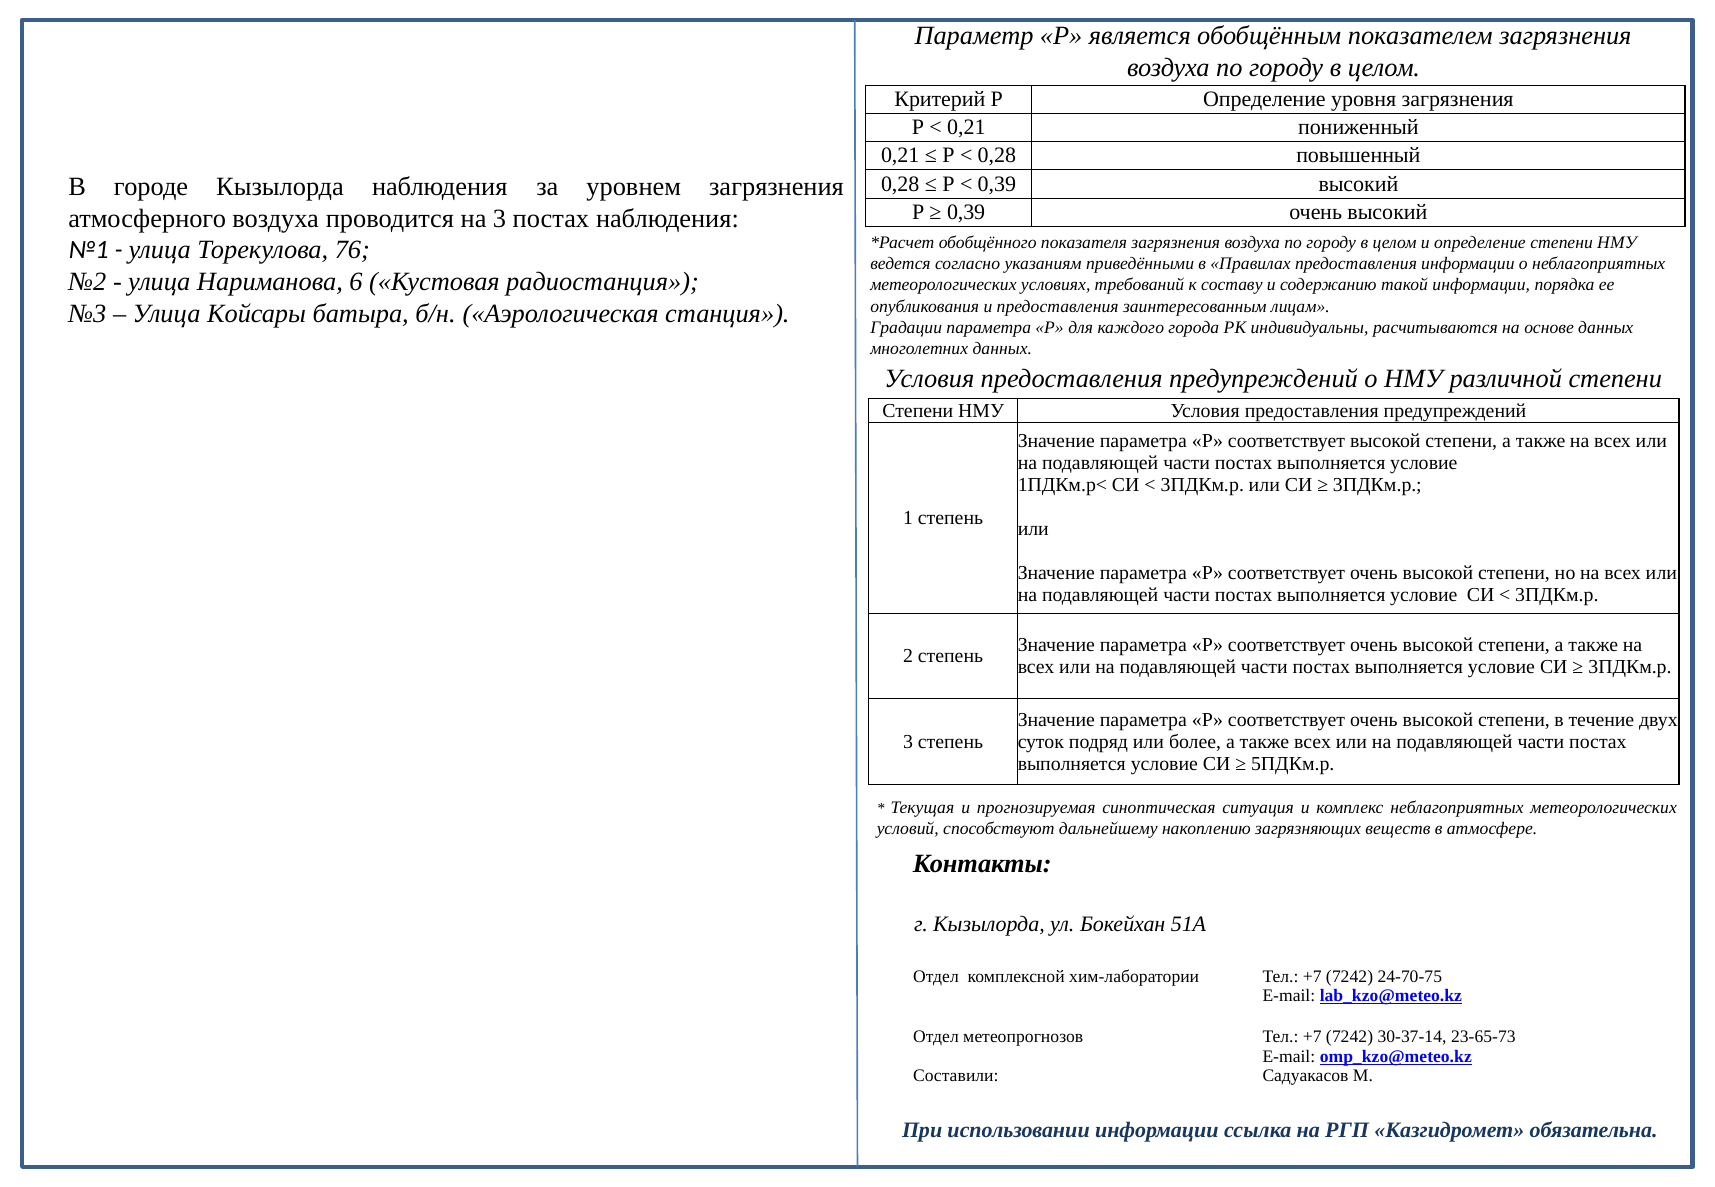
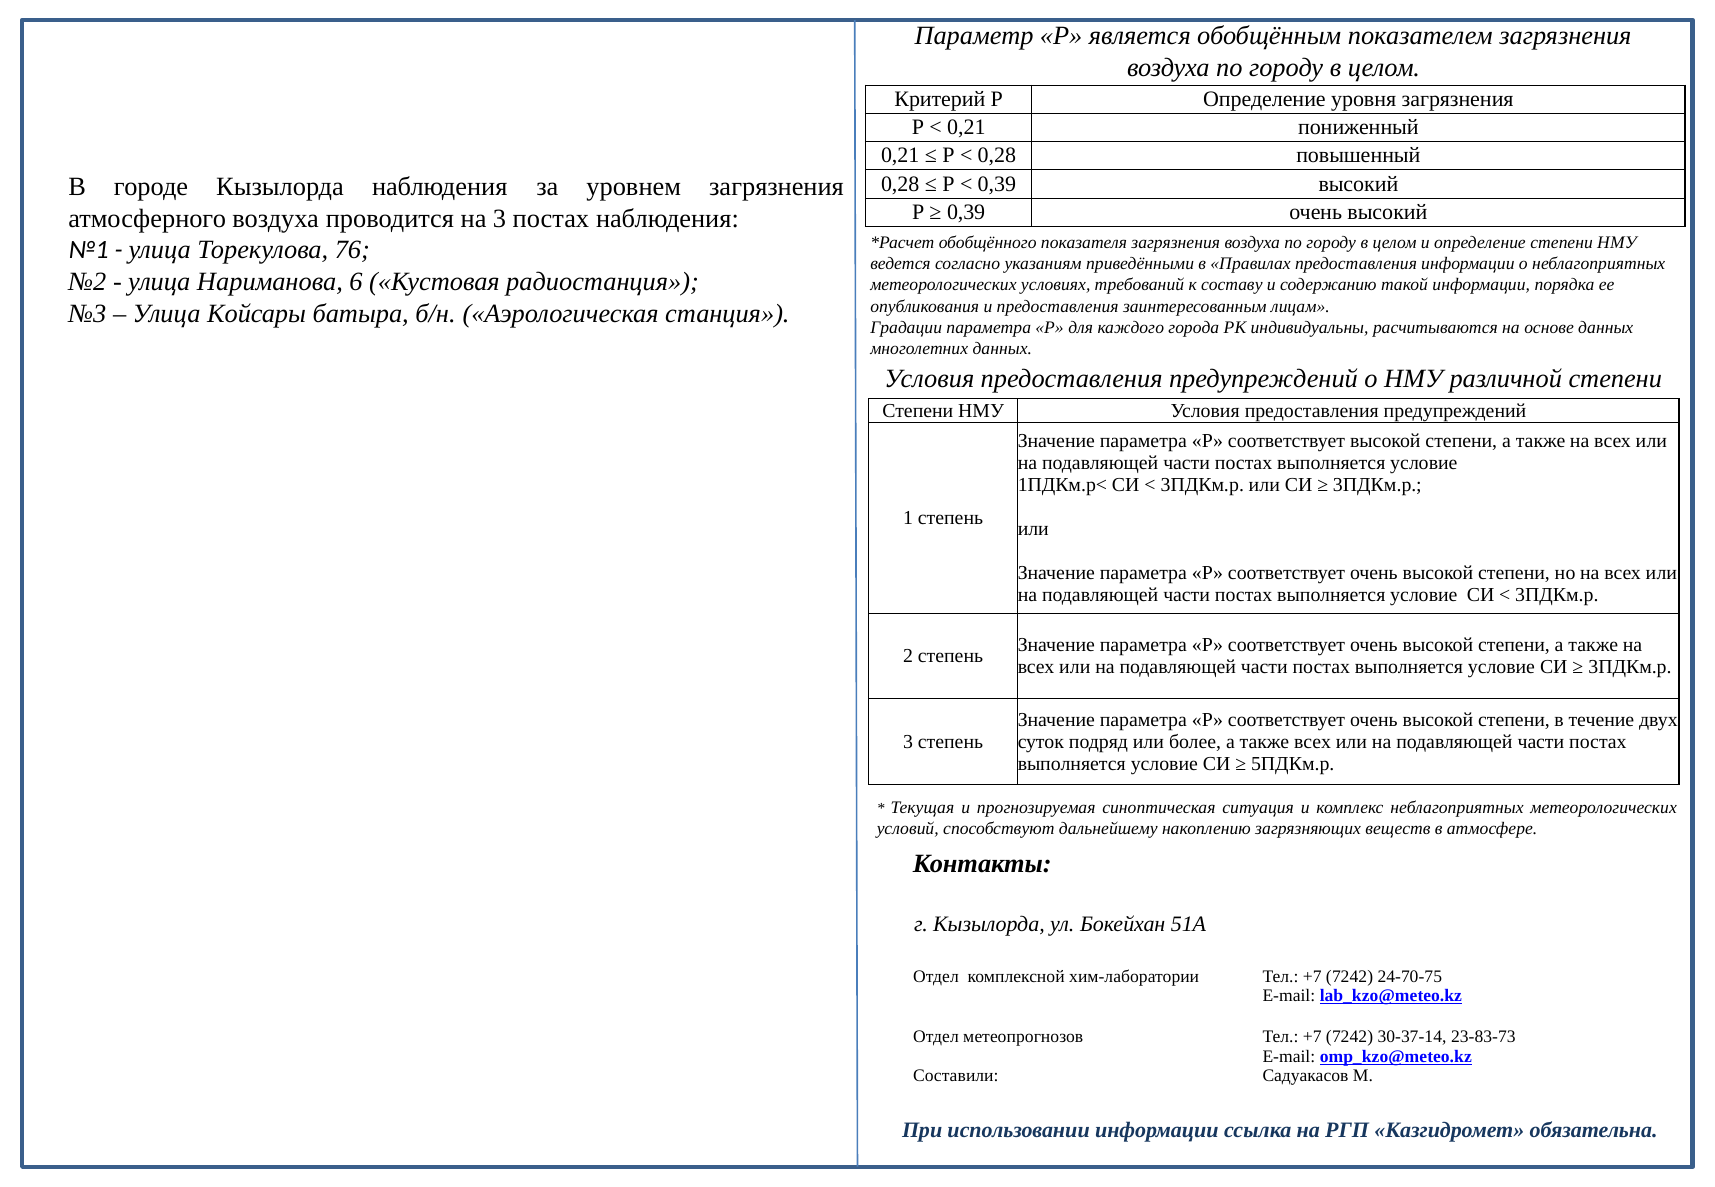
23-65-73: 23-65-73 -> 23-83-73 (1483, 1037)
